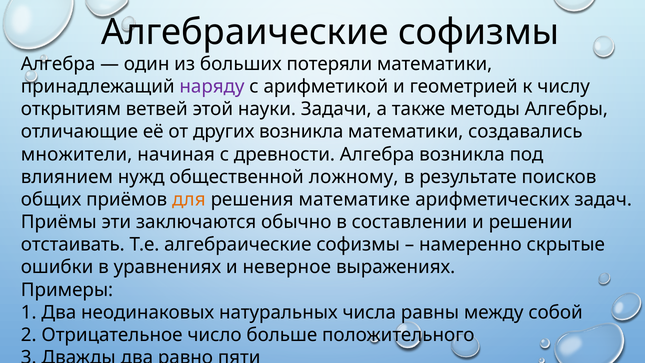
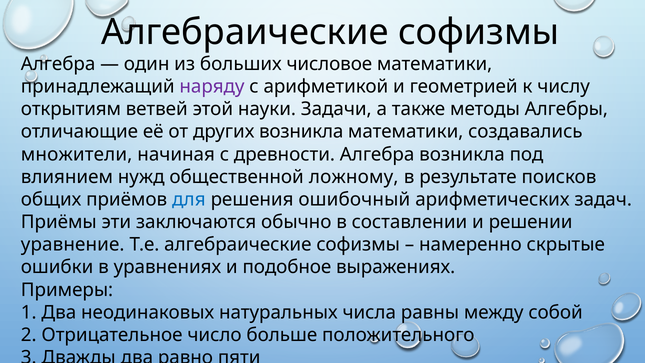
потеряли: потеряли -> числовое (329, 64)
для colour: orange -> blue (189, 199)
математике: математике -> ошибочный (354, 199)
отстаивать: отстаивать -> уравнение (73, 245)
неверное: неверное -> подобное (287, 267)
